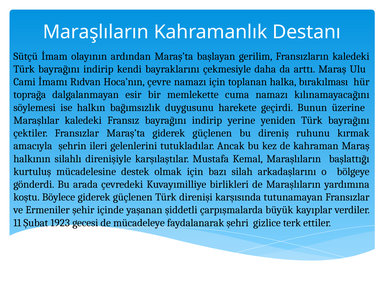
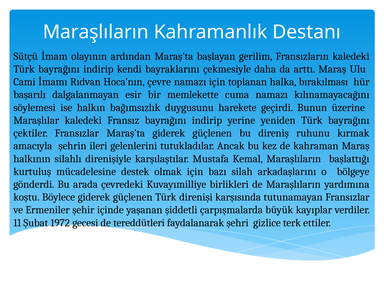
toprağa: toprağa -> başarılı (30, 95)
1923: 1923 -> 1972 (60, 223)
mücadeleye: mücadeleye -> tereddütleri (139, 223)
